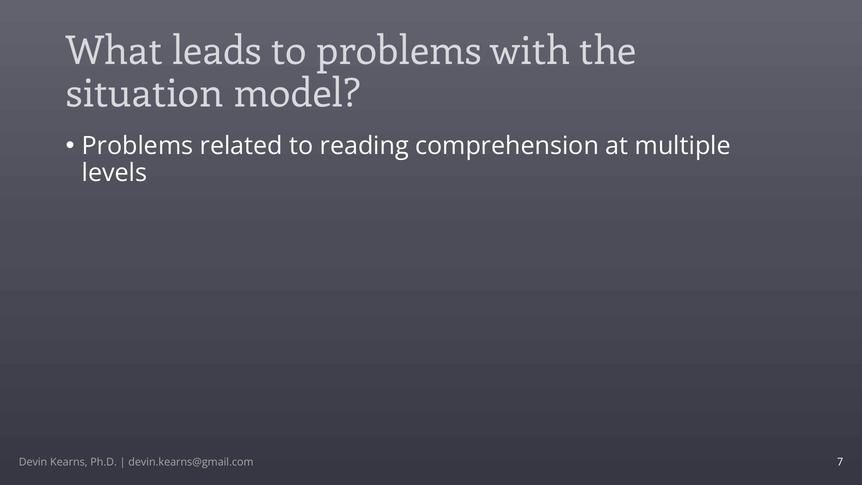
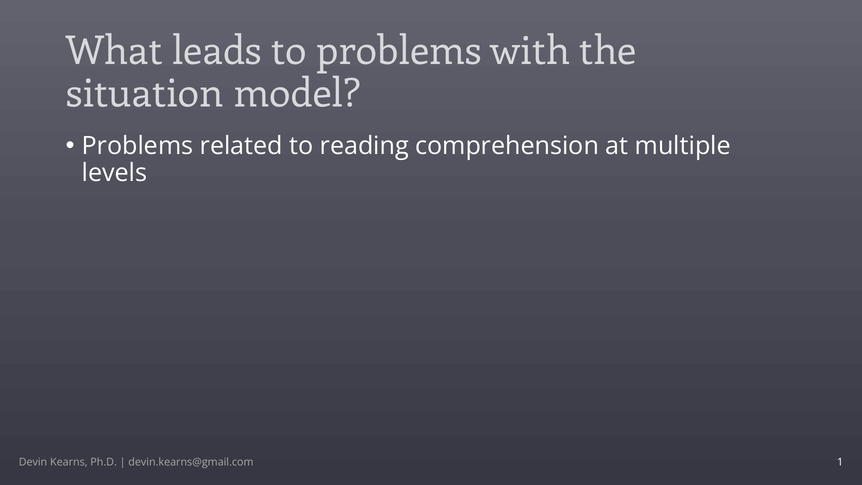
7: 7 -> 1 (840, 462)
